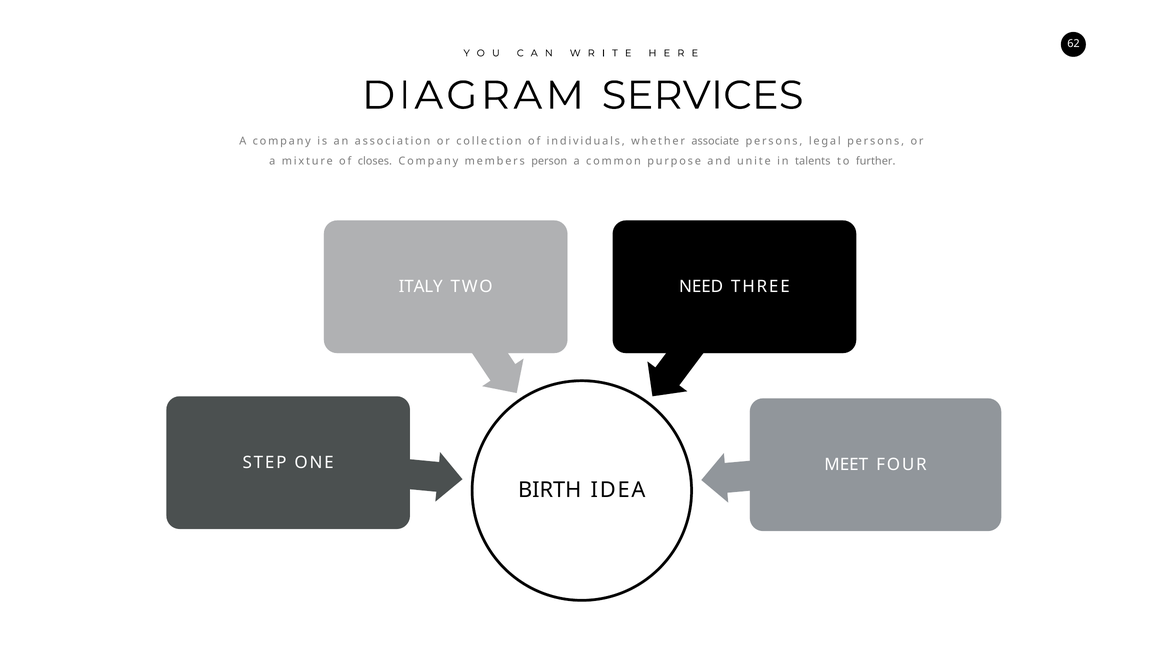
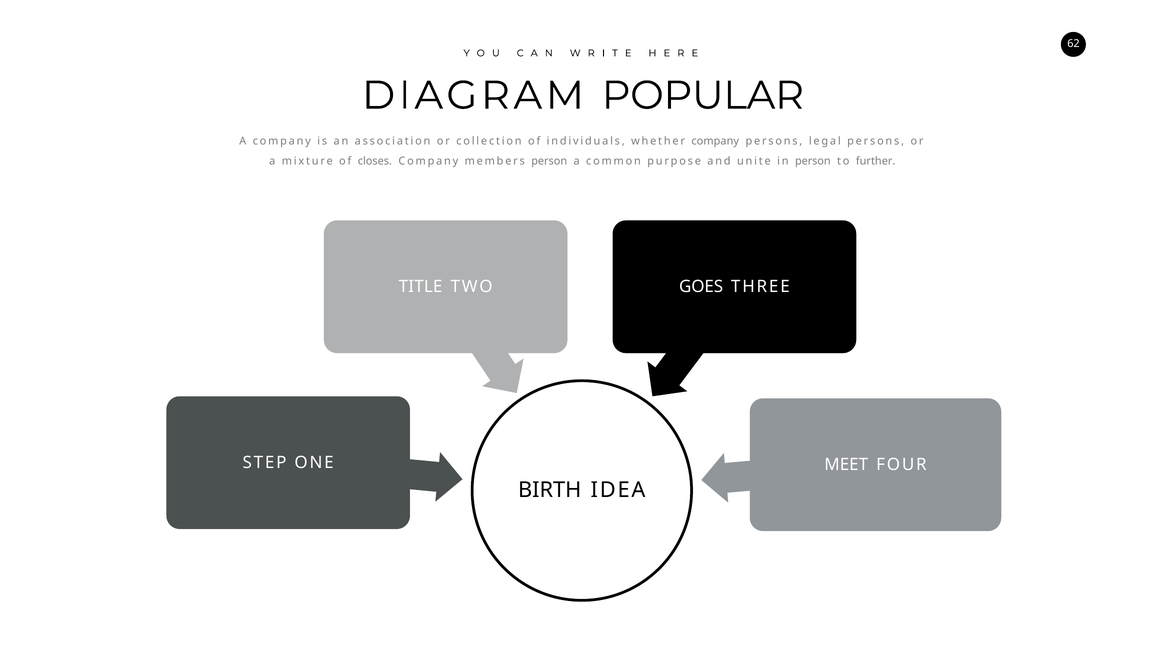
SERVICES: SERVICES -> POPULAR (703, 95)
whether associate: associate -> company (715, 141)
in talents: talents -> person (813, 161)
ITALY: ITALY -> TITLE (421, 286)
NEED: NEED -> GOES (701, 286)
